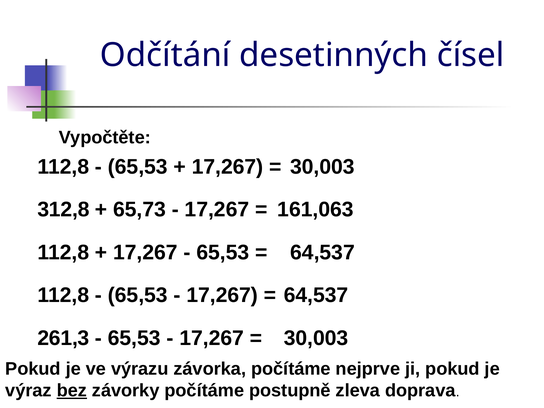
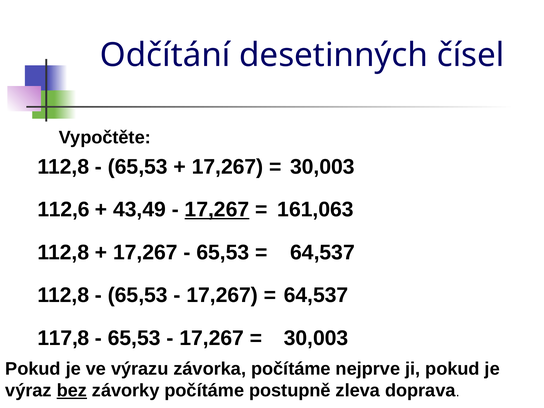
312,8: 312,8 -> 112,6 (63, 210)
65,73: 65,73 -> 43,49 (140, 210)
17,267 underline: none -> present (217, 210)
261,3: 261,3 -> 117,8 (63, 338)
